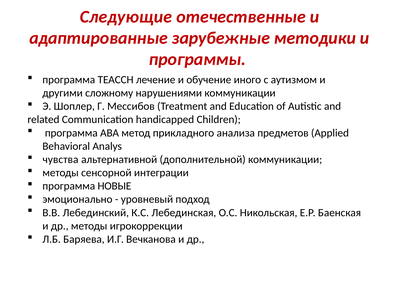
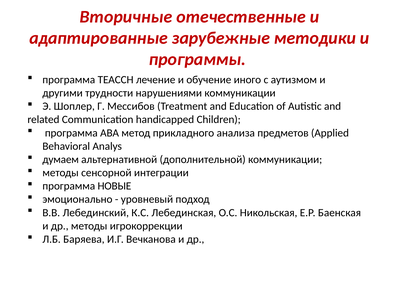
Следующие: Следующие -> Вторичные (126, 17)
сложному: сложному -> трудности (109, 93)
чувства: чувства -> думаем (61, 160)
